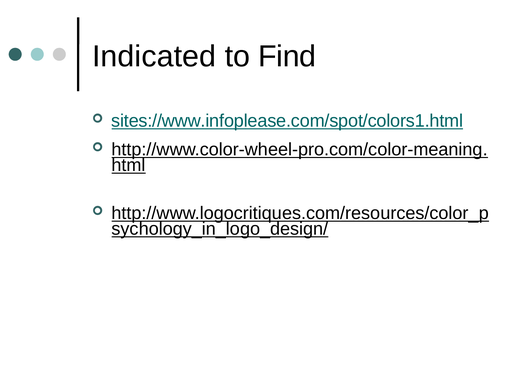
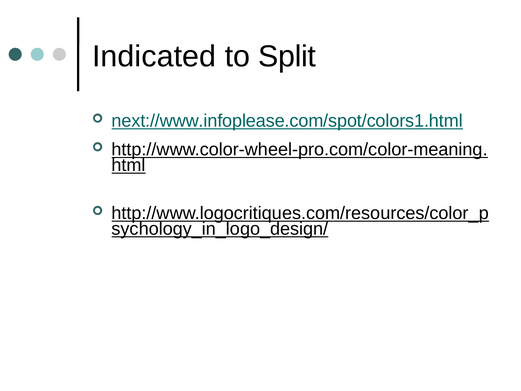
Find: Find -> Split (287, 56)
sites://www.infoplease.com/spot/colors1.html: sites://www.infoplease.com/spot/colors1.html -> next://www.infoplease.com/spot/colors1.html (287, 121)
